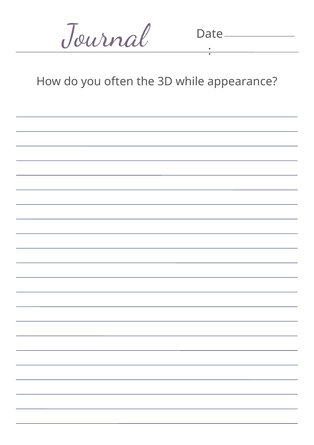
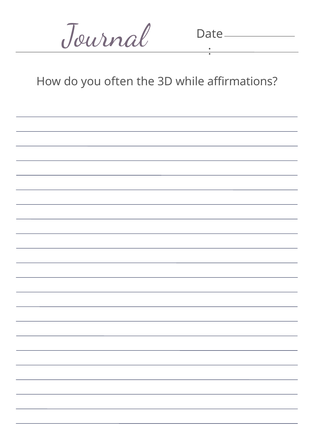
appearance: appearance -> affirmations (242, 81)
